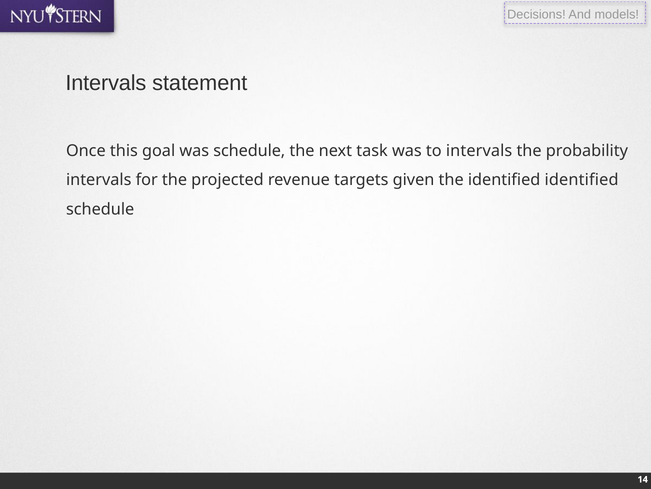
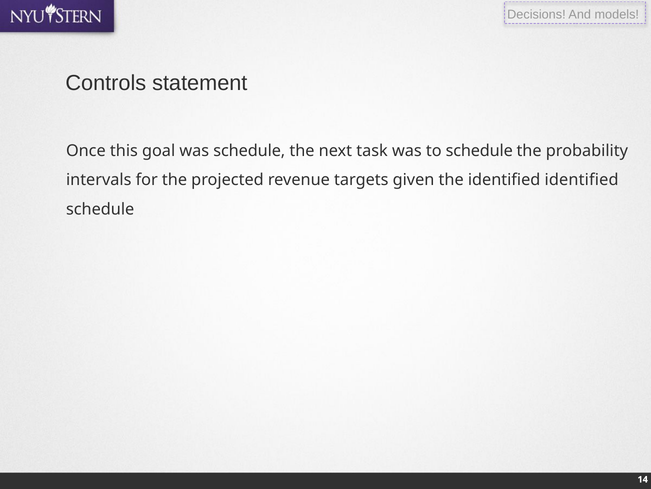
Intervals: Intervals -> Controls (106, 83)
to intervals: intervals -> schedule (479, 150)
